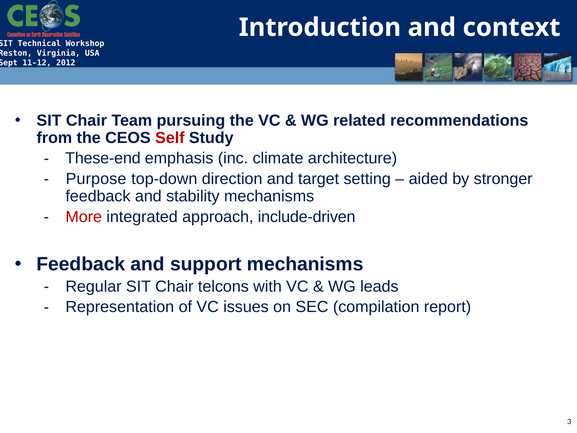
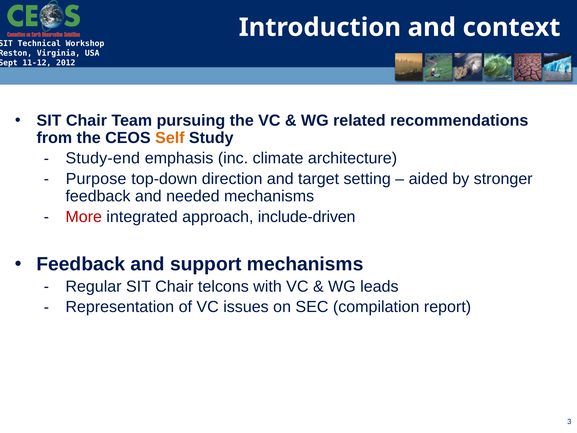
Self colour: red -> orange (170, 138)
These-end: These-end -> Study-end (103, 158)
stability: stability -> needed (193, 196)
